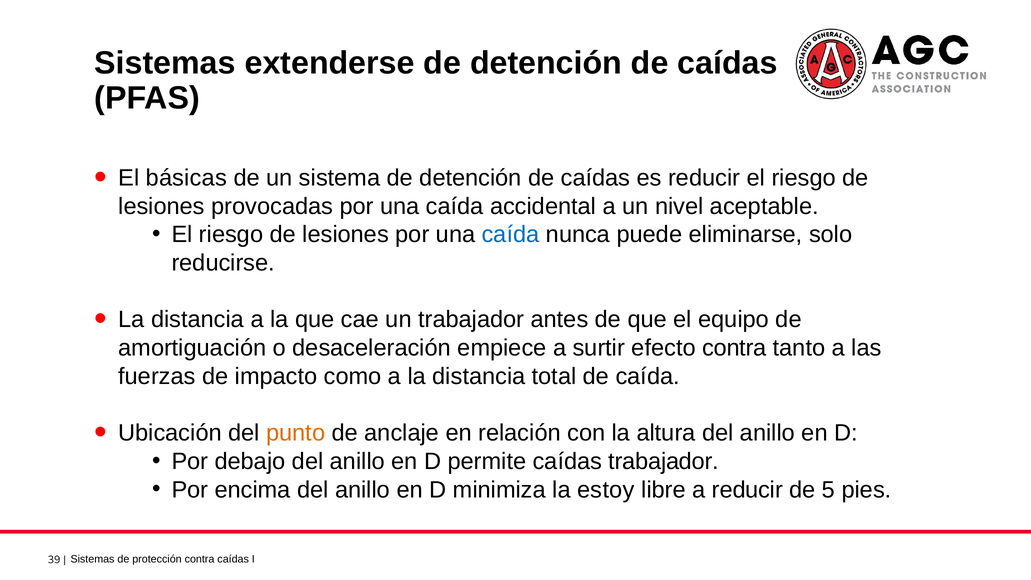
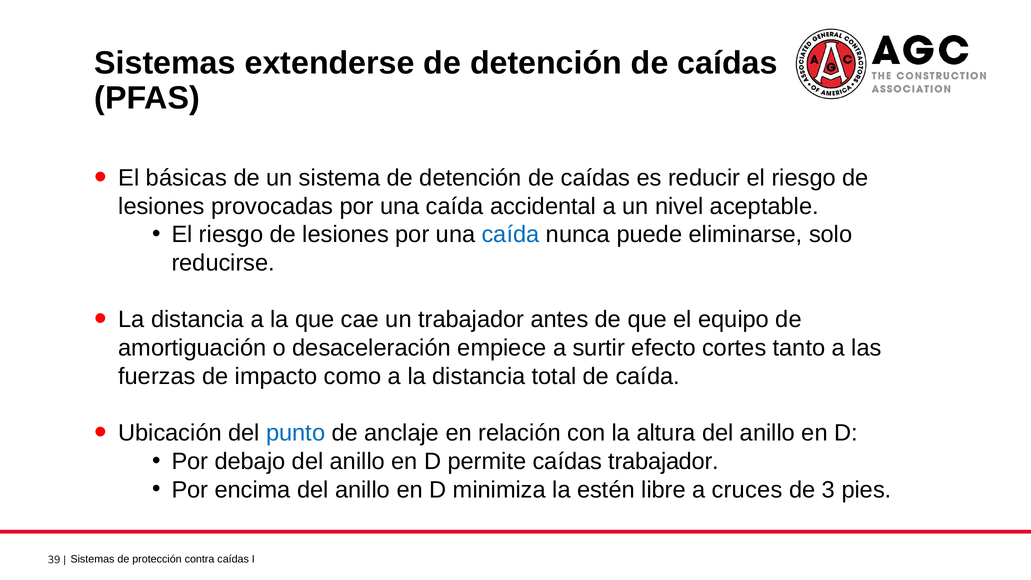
efecto contra: contra -> cortes (734, 348)
punto colour: orange -> blue (296, 433)
estoy: estoy -> estén (606, 490)
a reducir: reducir -> cruces (747, 490)
5: 5 -> 3 (829, 490)
